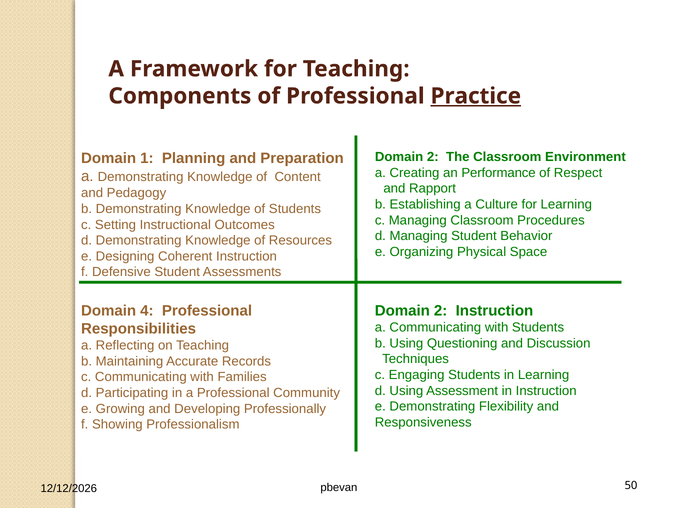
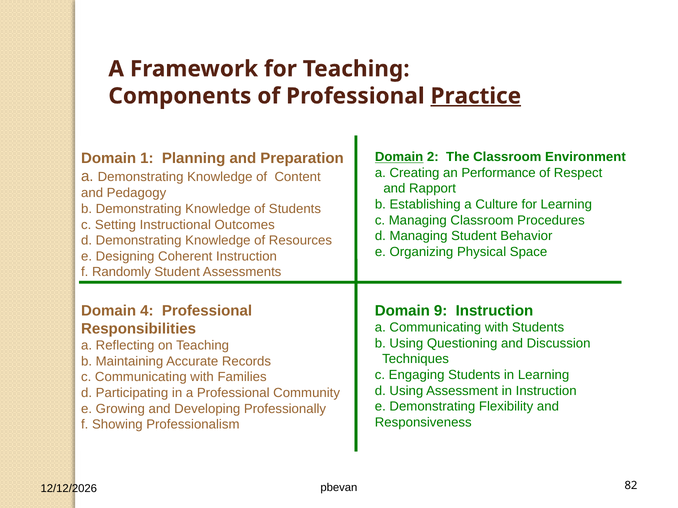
Domain underline: none -> present (399, 157)
Defensive: Defensive -> Randomly (121, 272)
2: 2 -> 9 (441, 311)
50: 50 -> 82 (631, 486)
